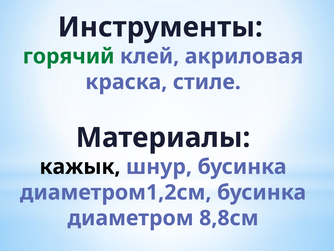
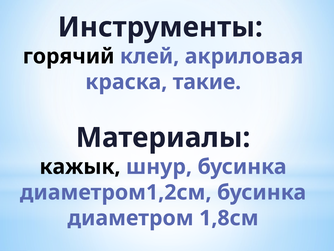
горячий colour: green -> black (69, 56)
стиле: стиле -> такие (207, 82)
8,8см: 8,8см -> 1,8см (229, 218)
